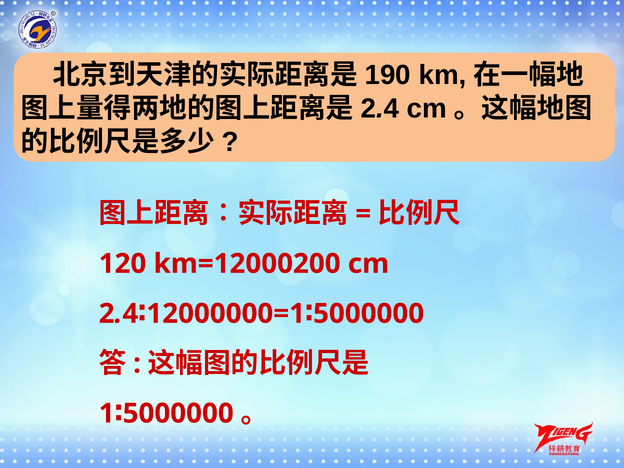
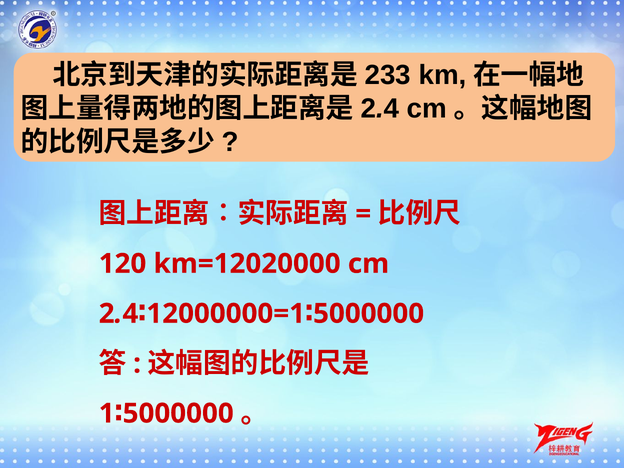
190: 190 -> 233 (388, 75)
km=12000200: km=12000200 -> km=12020000 (247, 264)
